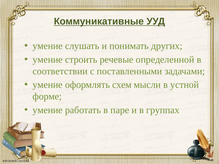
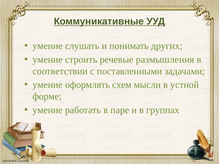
определенной: определенной -> размышления (165, 60)
